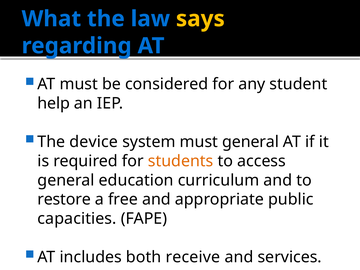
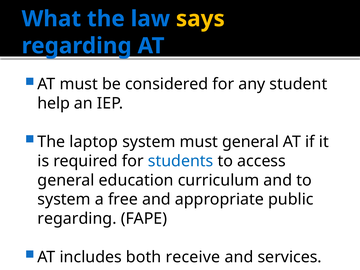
device: device -> laptop (94, 142)
students colour: orange -> blue (181, 161)
restore: restore -> system (64, 199)
capacities: capacities -> regarding (77, 219)
